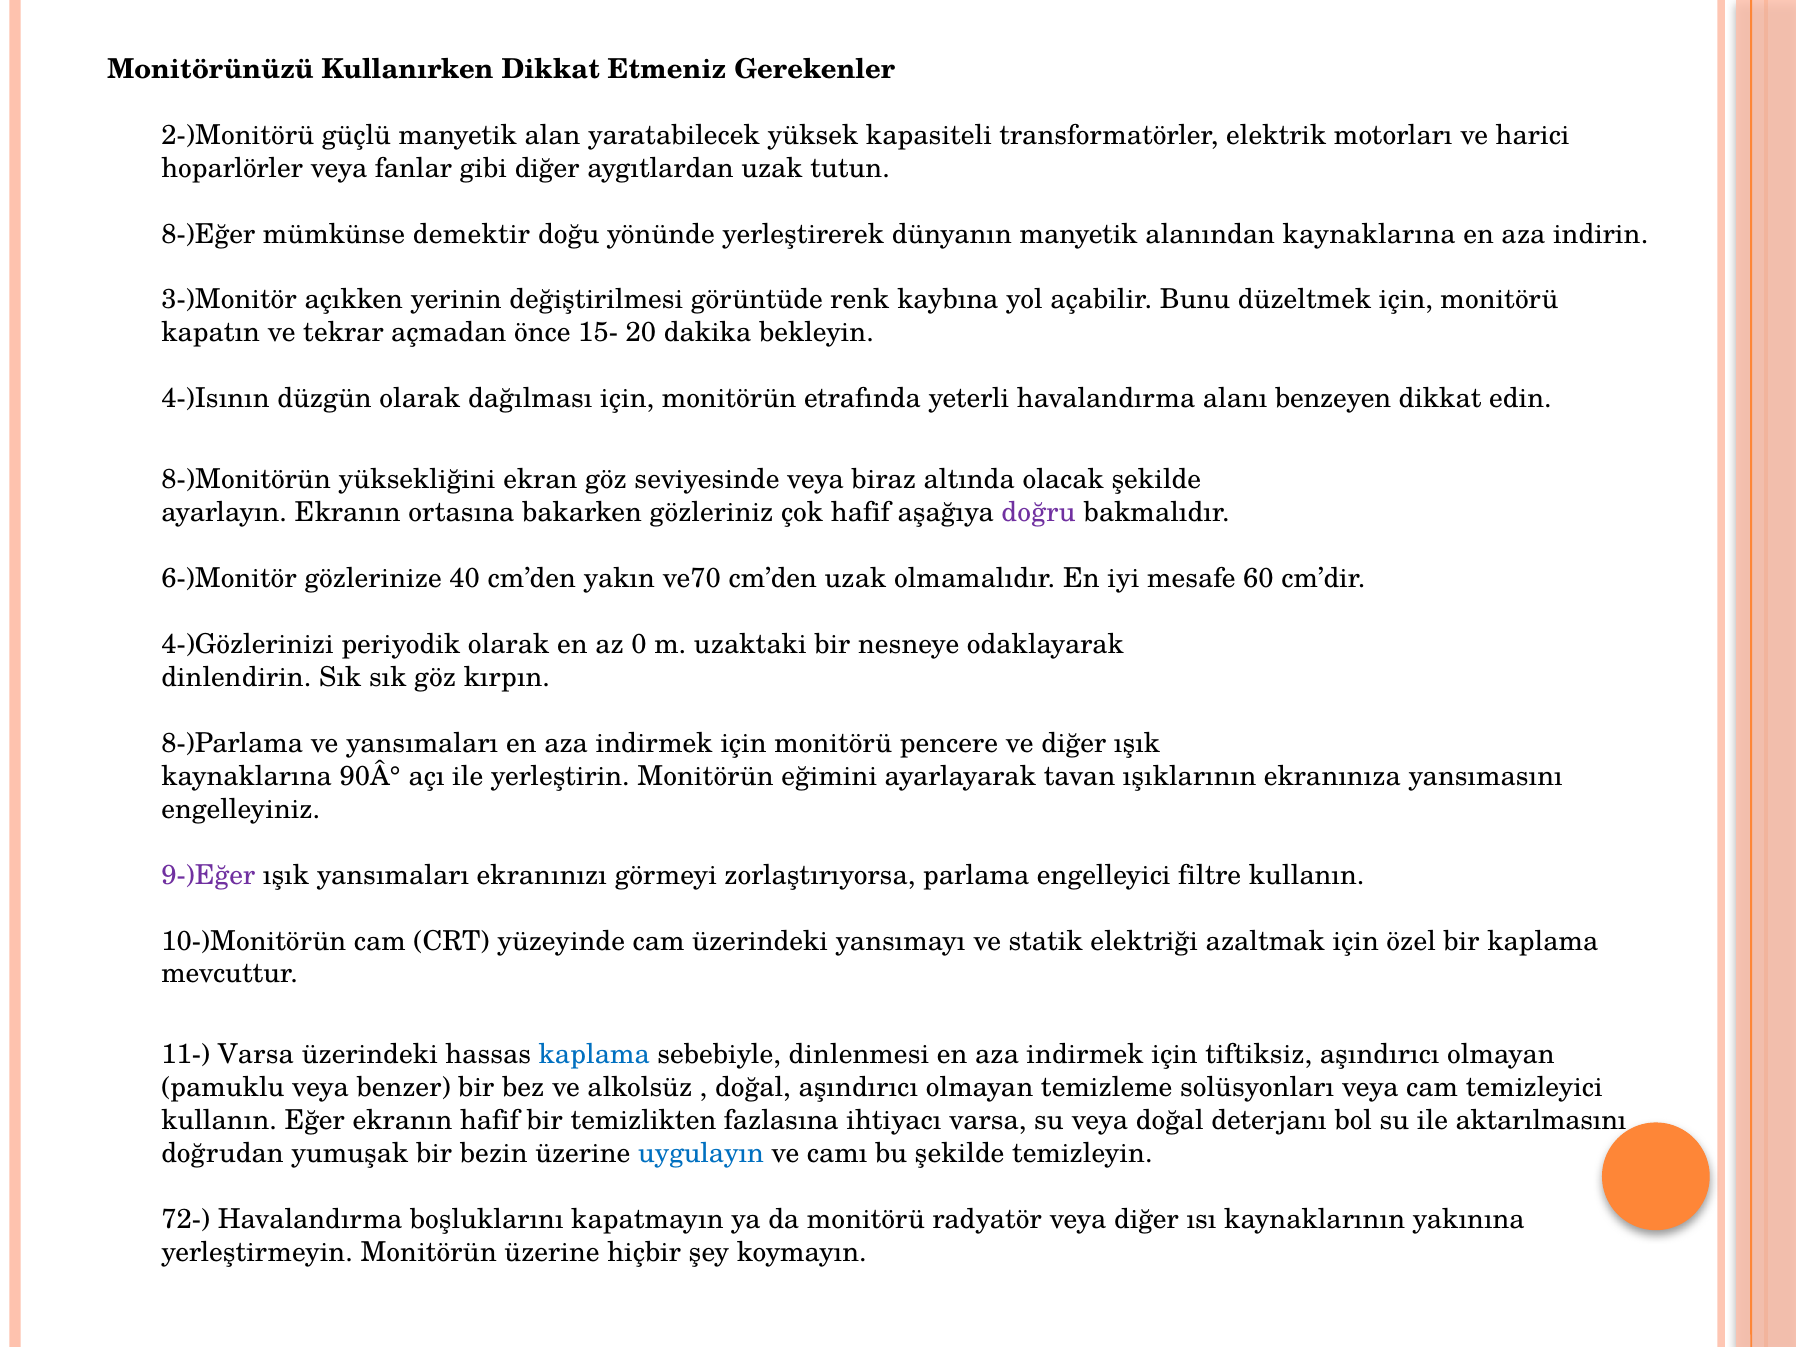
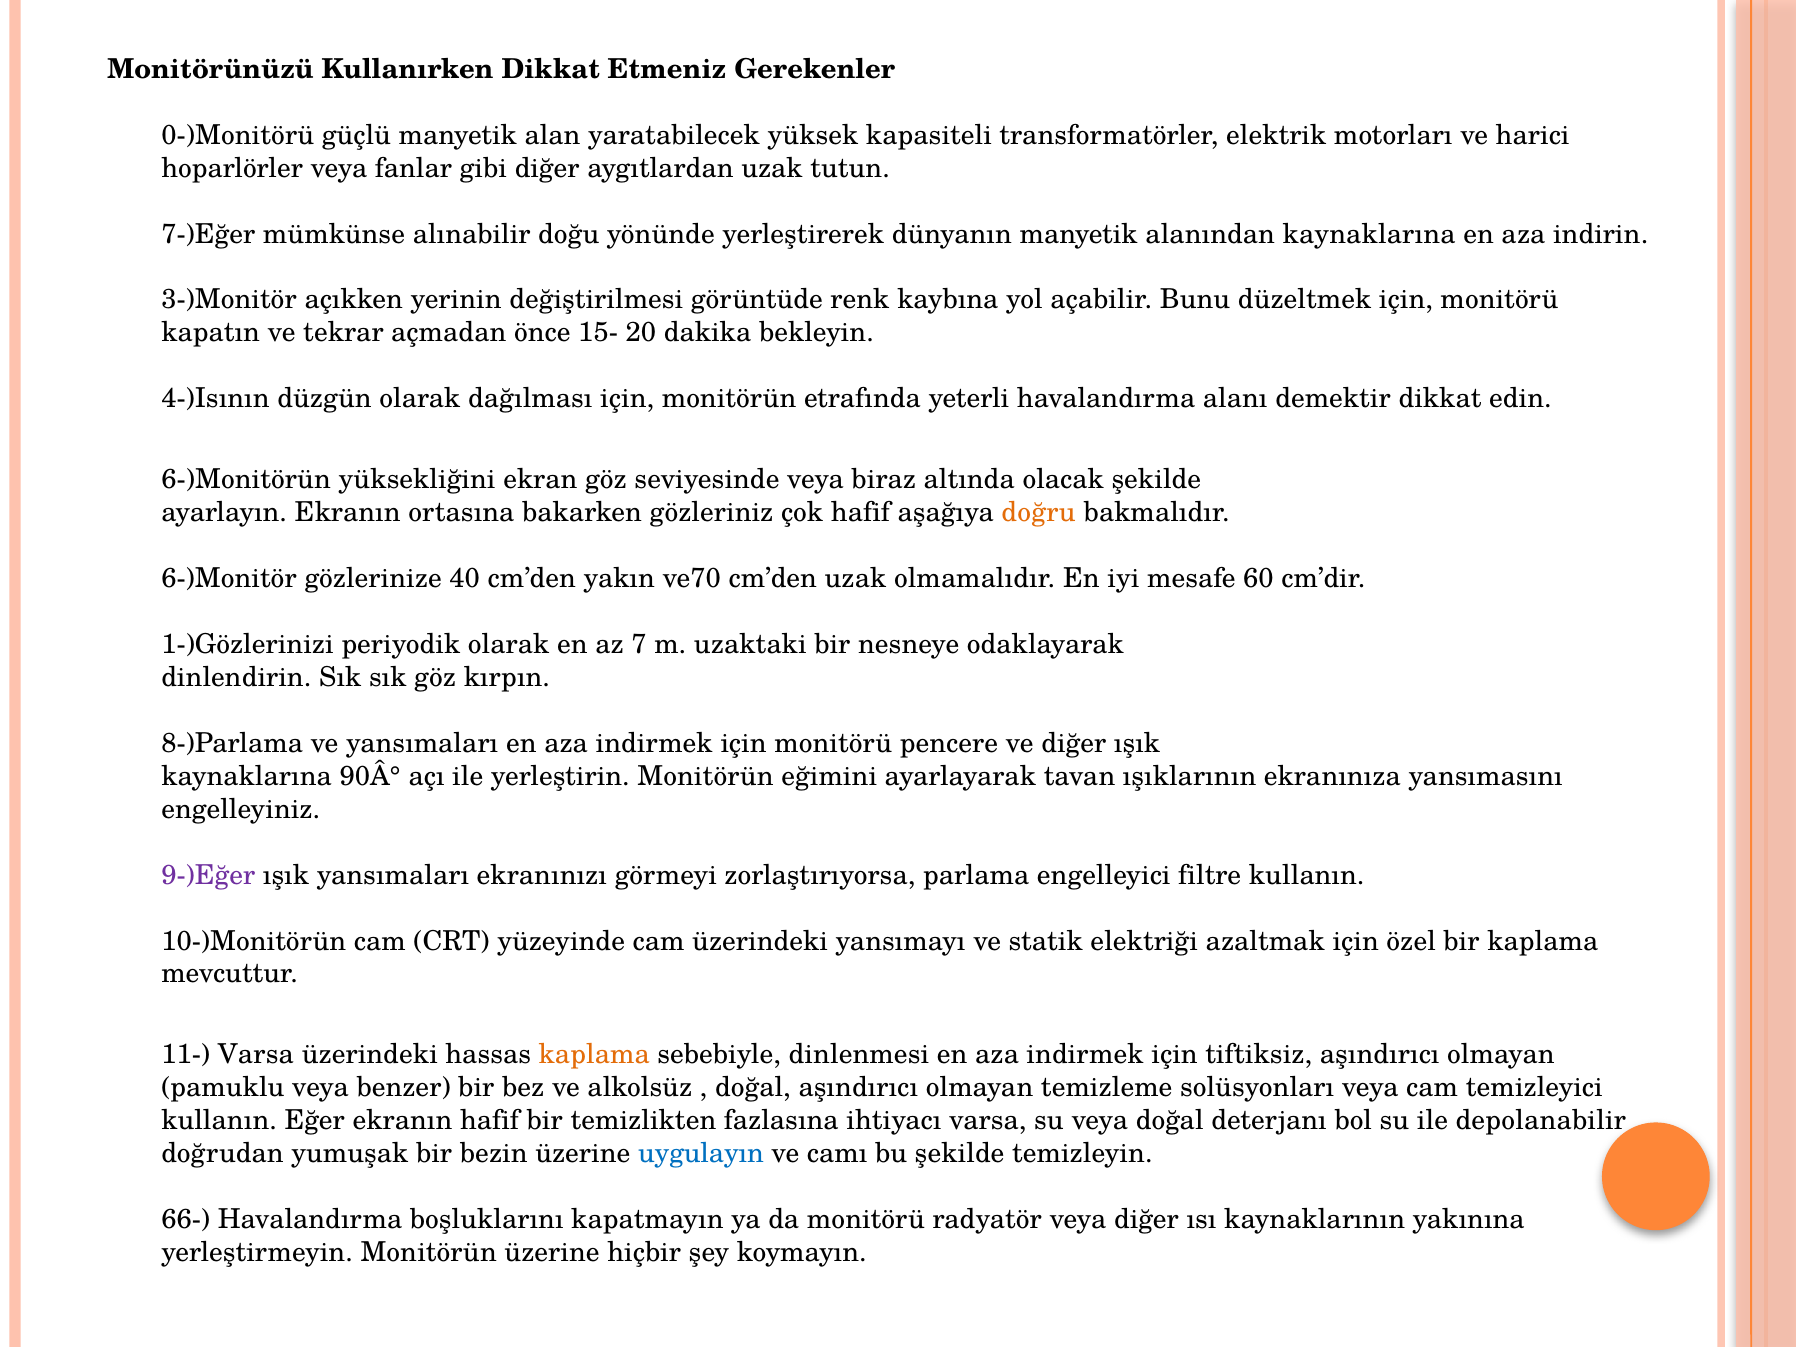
2-)Monitörü: 2-)Monitörü -> 0-)Monitörü (238, 135)
8-)Eğer: 8-)Eğer -> 7-)Eğer (208, 234)
demektir: demektir -> alınabilir (472, 234)
benzeyen: benzeyen -> demektir (1333, 399)
8-)Monitörün: 8-)Monitörün -> 6-)Monitörün (246, 480)
doğru colour: purple -> orange (1039, 513)
4-)Gözlerinizi: 4-)Gözlerinizi -> 1-)Gözlerinizi (248, 644)
0: 0 -> 7 (639, 644)
kaplama colour: blue -> orange (594, 1055)
aktarılmasını: aktarılmasını -> depolanabilir (1541, 1121)
72-: 72- -> 66- (186, 1220)
